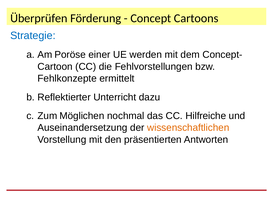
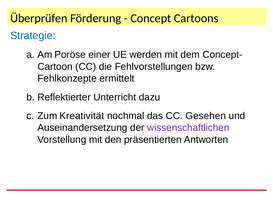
Möglichen: Möglichen -> Kreativität (82, 116)
Hilfreiche: Hilfreiche -> Gesehen (206, 116)
wissenschaftlichen colour: orange -> purple (188, 128)
